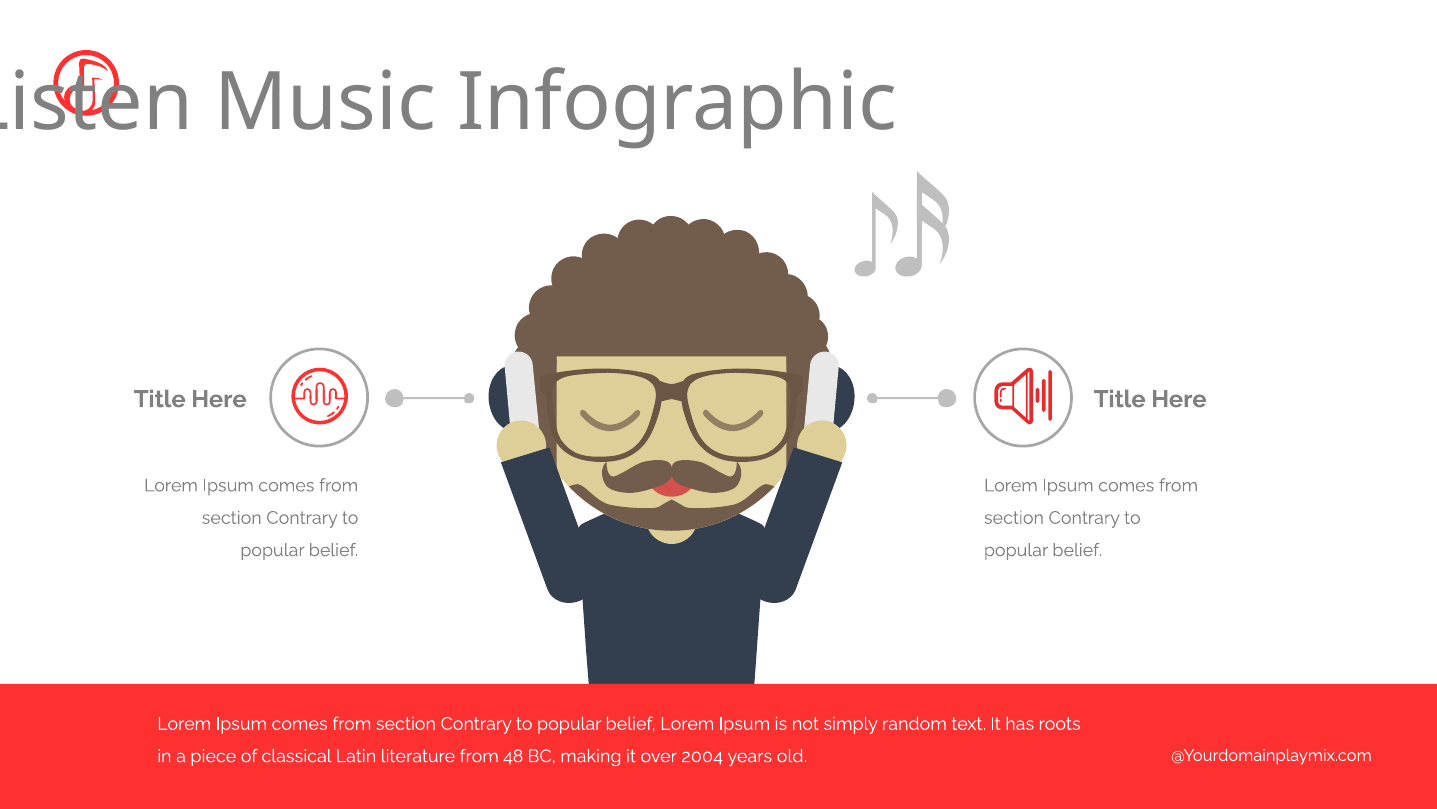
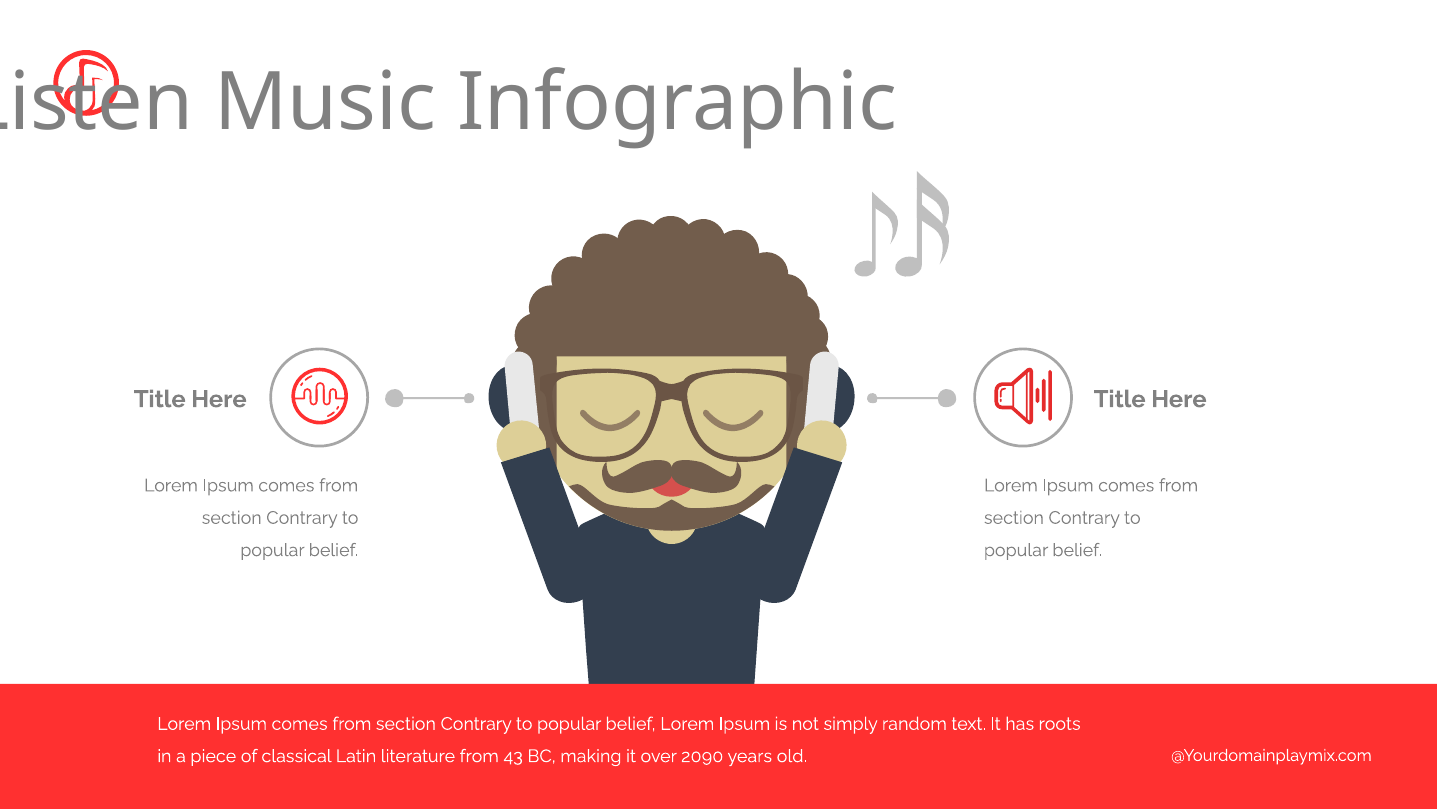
48: 48 -> 43 (513, 756)
2004: 2004 -> 2090 (702, 756)
